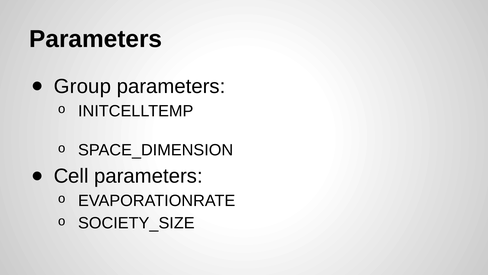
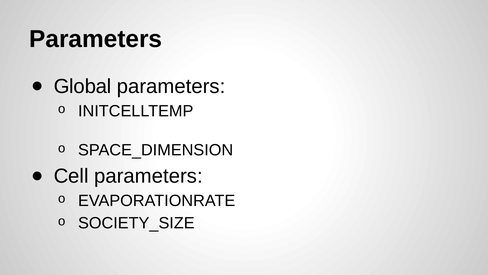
Group: Group -> Global (83, 86)
